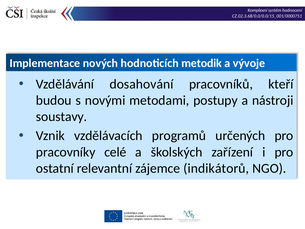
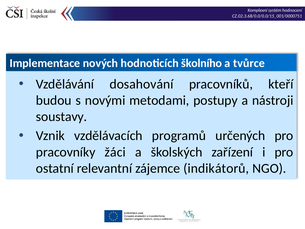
metodik: metodik -> školního (202, 63)
vývoje: vývoje -> tvůrce (249, 63)
celé: celé -> žáci (115, 152)
